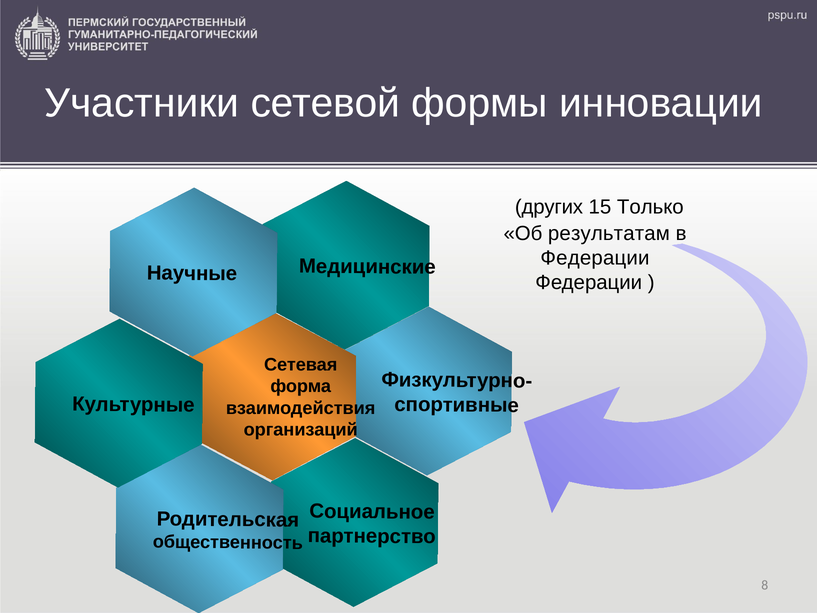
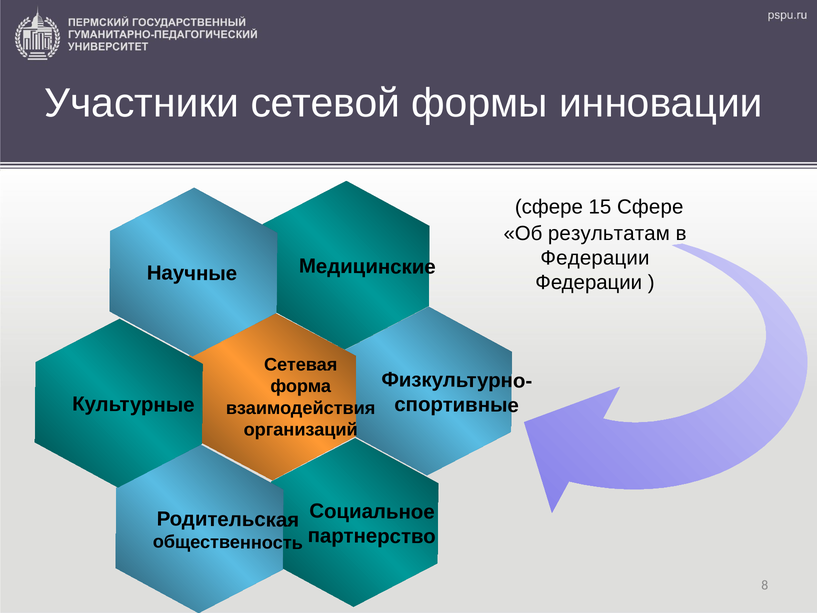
других: других -> сфере (549, 207)
15 Только: Только -> Сфере (650, 207)
